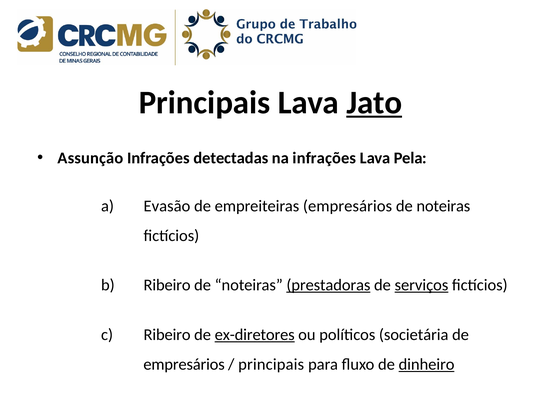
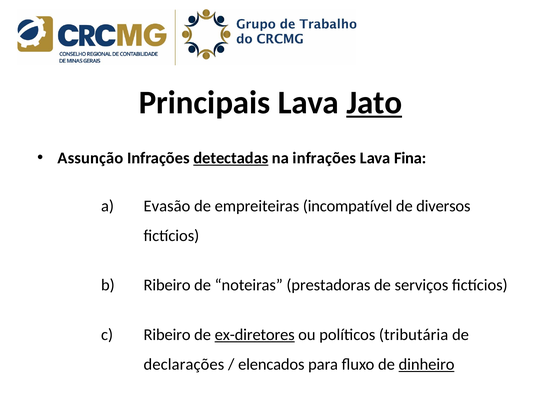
detectadas underline: none -> present (231, 158)
Pela: Pela -> Fina (410, 158)
empreiteiras empresários: empresários -> incompatível (348, 206)
noteiras: noteiras -> diversos (443, 206)
prestadoras underline: present -> none (328, 285)
serviços underline: present -> none (421, 285)
societária: societária -> tributária (414, 335)
empresários: empresários -> declarações (184, 364)
principais: principais -> elencados (271, 364)
